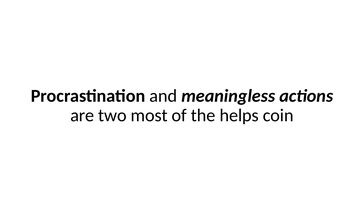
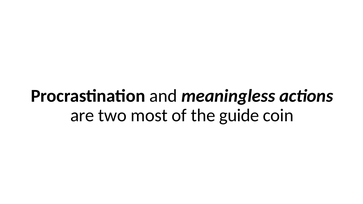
helps: helps -> guide (239, 115)
